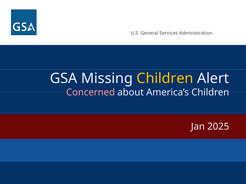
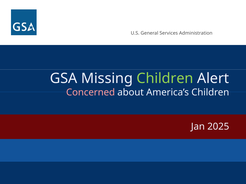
Children colour: yellow -> light green (165, 78)
